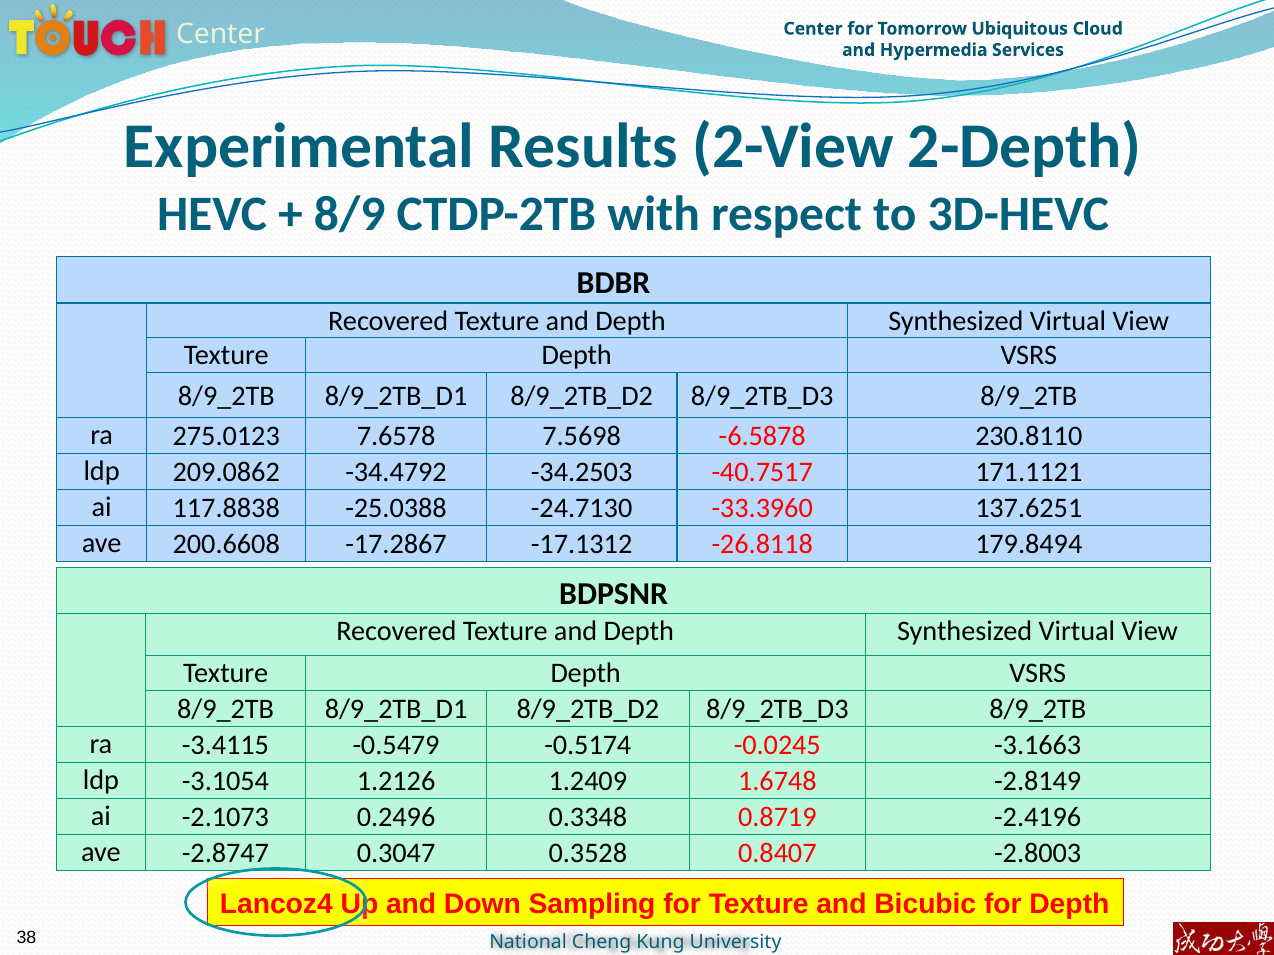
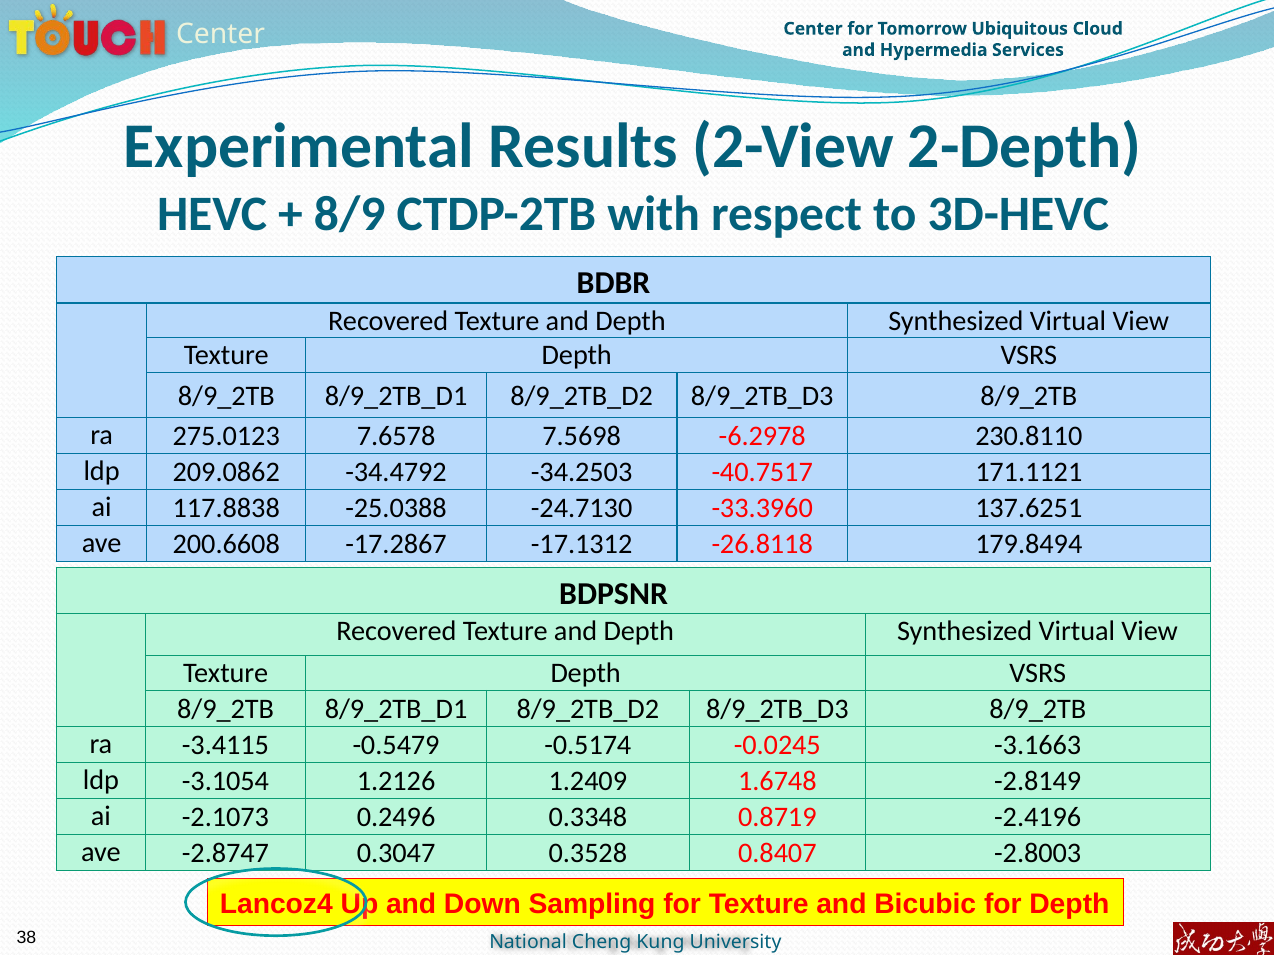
-6.5878: -6.5878 -> -6.2978 (762, 437)
